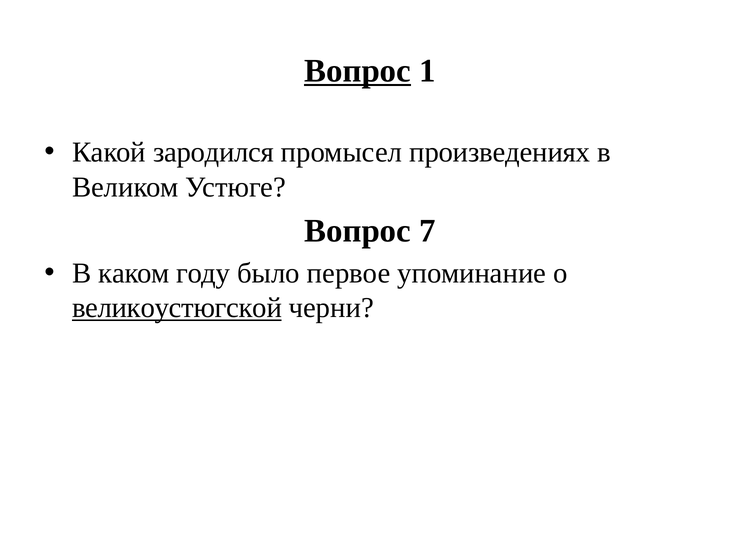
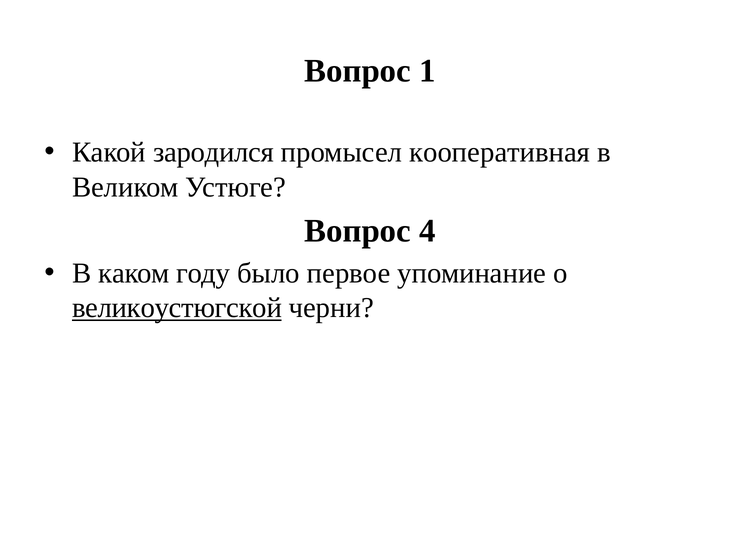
Вопрос underline: present -> none (358, 71)
произведениях: произведениях -> кооперативная (500, 152)
7: 7 -> 4 (427, 231)
